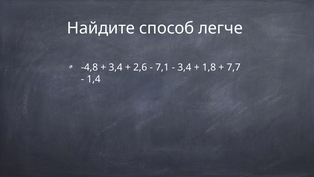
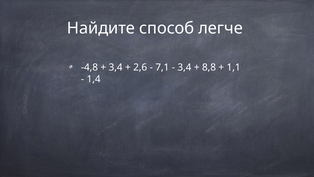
1,8: 1,8 -> 8,8 (209, 67)
7,7: 7,7 -> 1,1 (234, 67)
